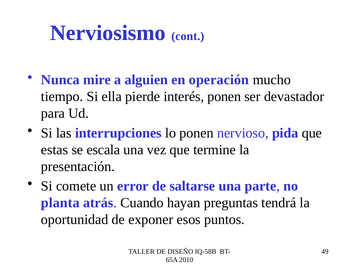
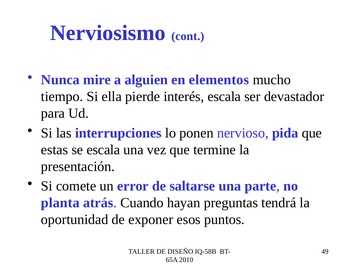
operación: operación -> elementos (219, 80)
interés ponen: ponen -> escala (224, 97)
